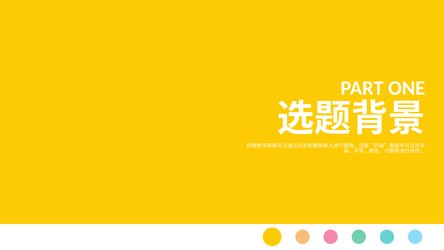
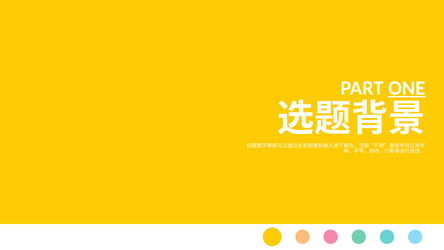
ONE underline: none -> present (407, 88)
